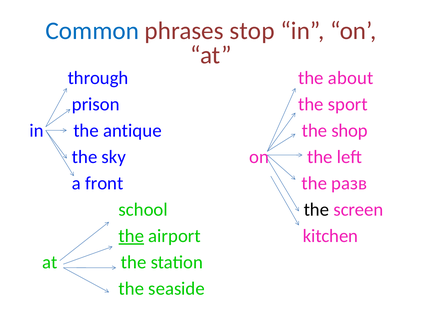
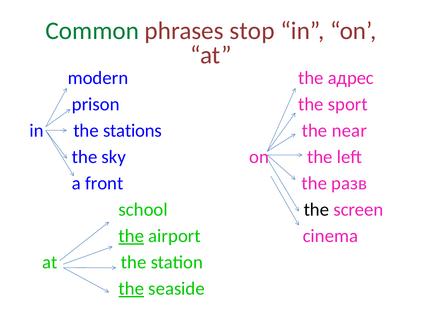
Common colour: blue -> green (92, 31)
through: through -> modern (98, 78)
about: about -> адрес (351, 78)
antique: antique -> stations (132, 131)
shop: shop -> near (349, 131)
kitchen: kitchen -> cinema (330, 236)
the underline: none -> present (131, 288)
